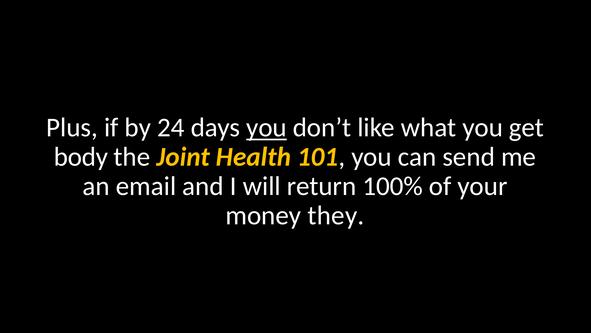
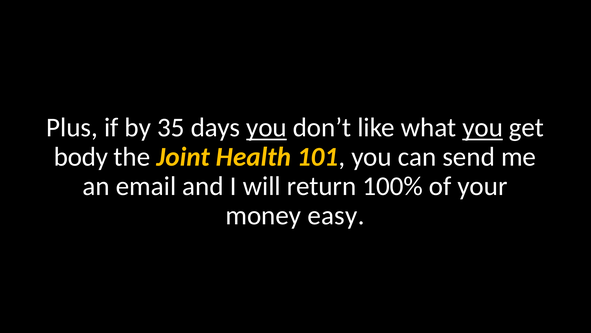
24: 24 -> 35 (171, 127)
you underline: none -> present (483, 127)
they: they -> easy (336, 215)
